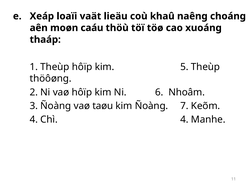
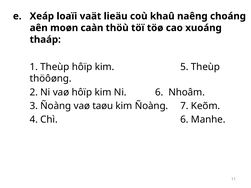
caáu: caáu -> caàn (92, 28)
Chì 4: 4 -> 6 (184, 120)
